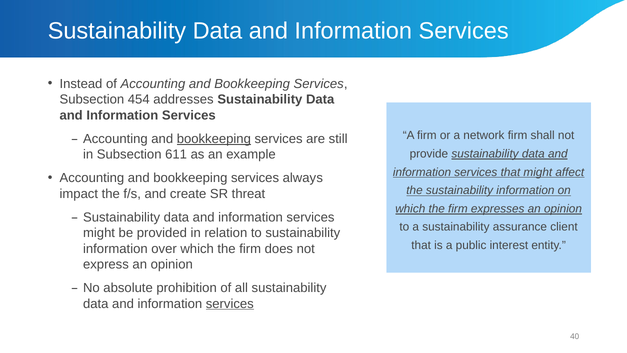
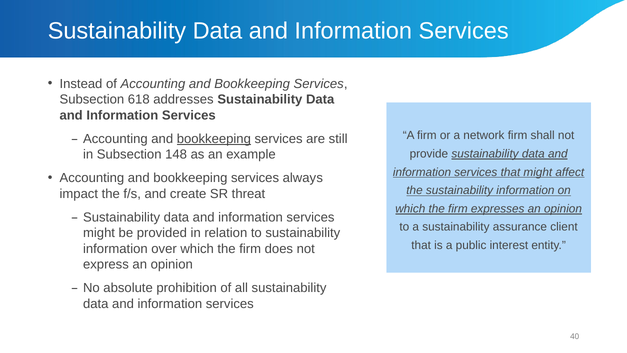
454: 454 -> 618 (139, 100)
611: 611 -> 148 (176, 154)
services underline: present -> none (230, 303)
